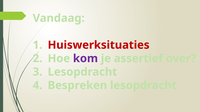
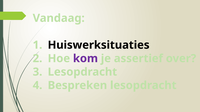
Huiswerksituaties colour: red -> black (99, 45)
